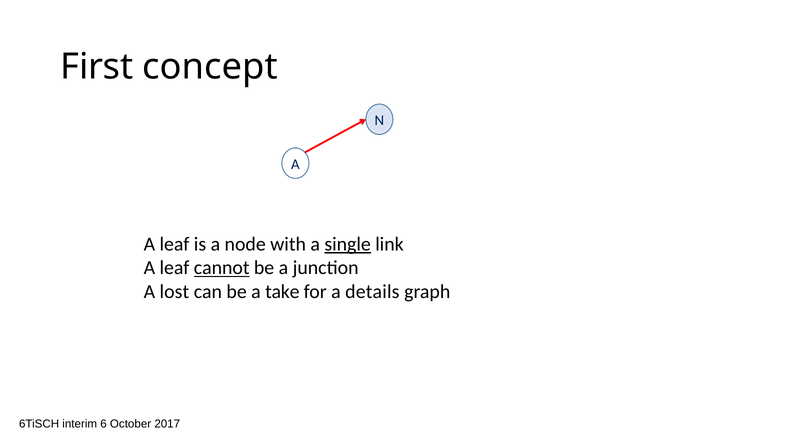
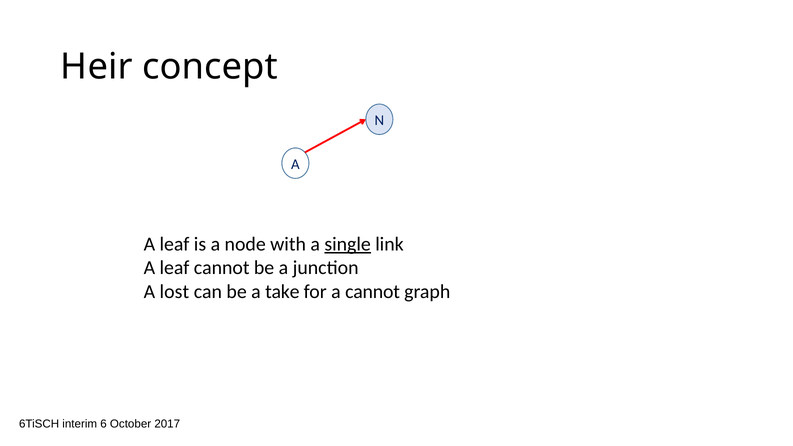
First: First -> Heir (97, 67)
cannot underline: present -> none (222, 268)
a details: details -> cannot (373, 292)
